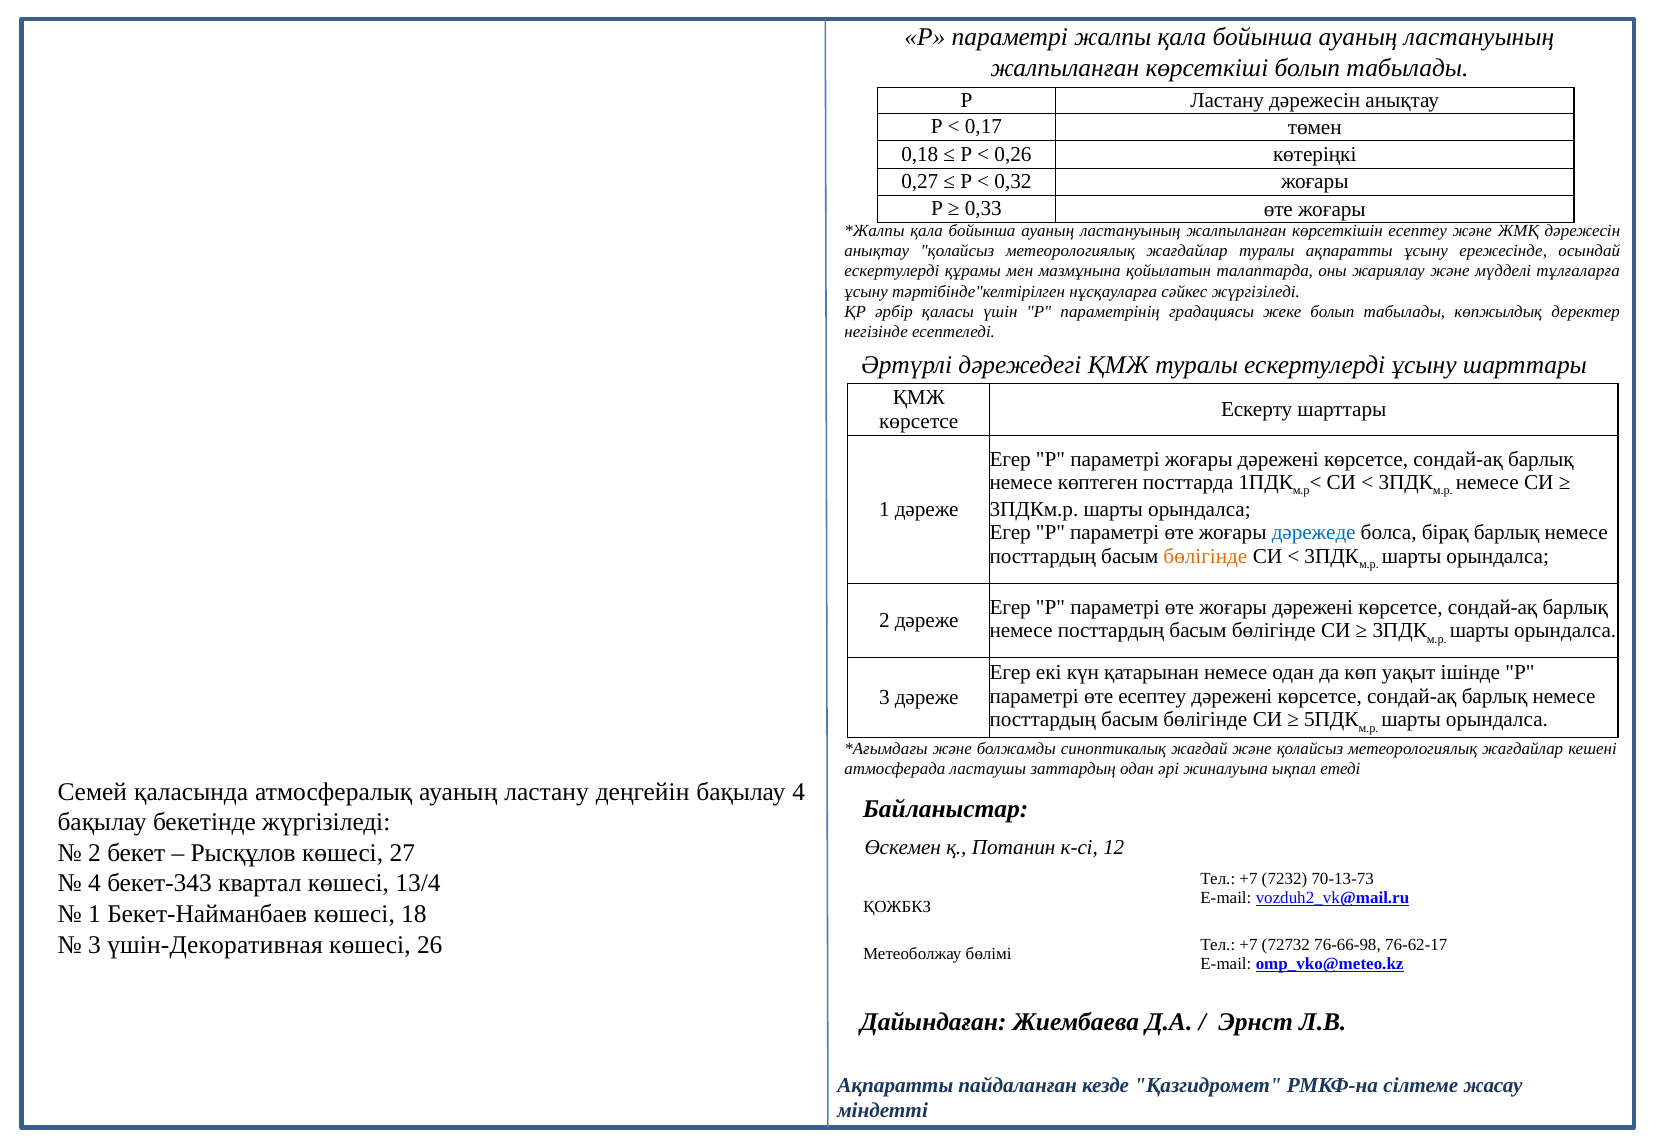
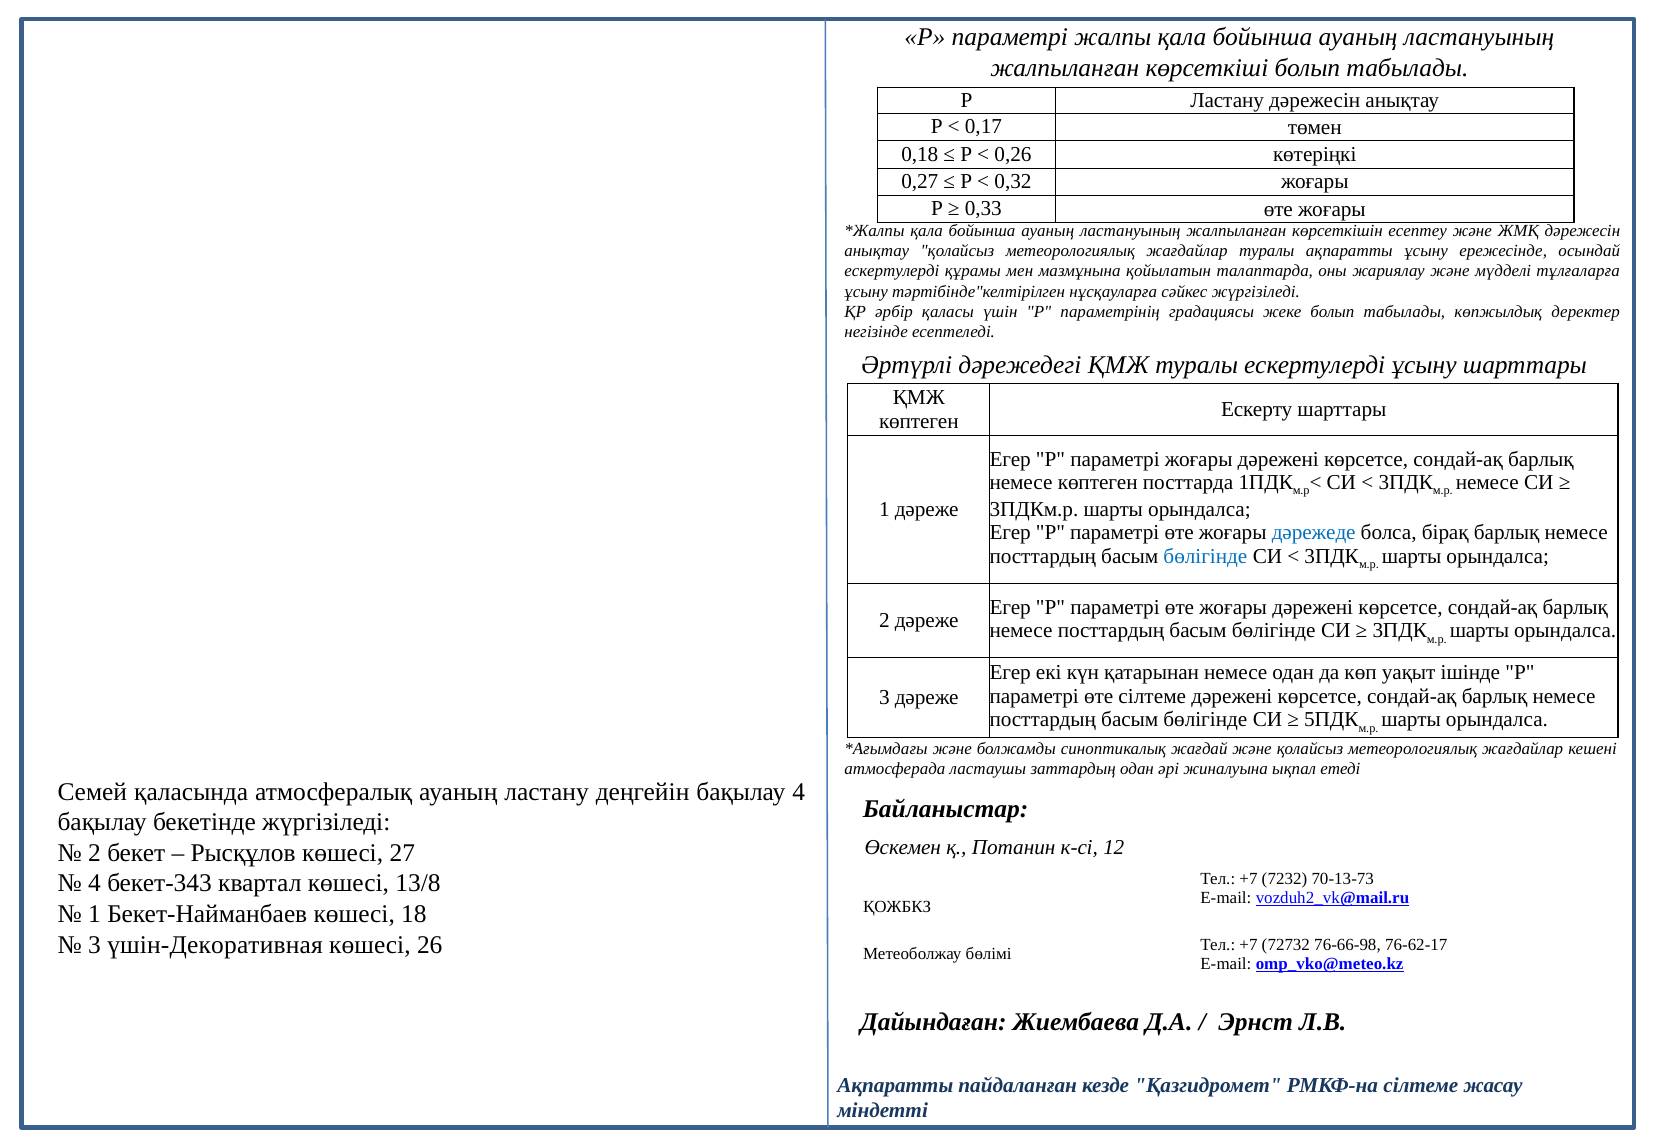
көрсетсе: көрсетсе -> көптеген (919, 421)
бөлігінде colour: orange -> blue (1205, 556)
өте есептеу: есептеу -> сілтеме (1152, 696)
13/4: 13/4 -> 13/8 (418, 883)
